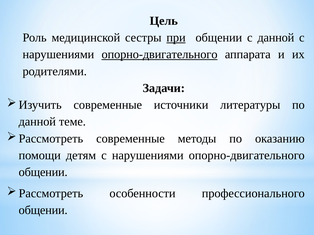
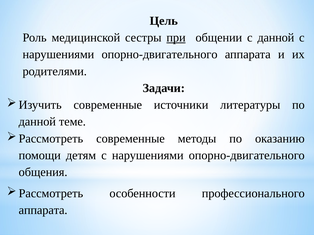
опорно-двигательного underline: present -> none (160, 55)
общении: общении -> общения (43, 173)
общении: общении -> аппарата (43, 211)
